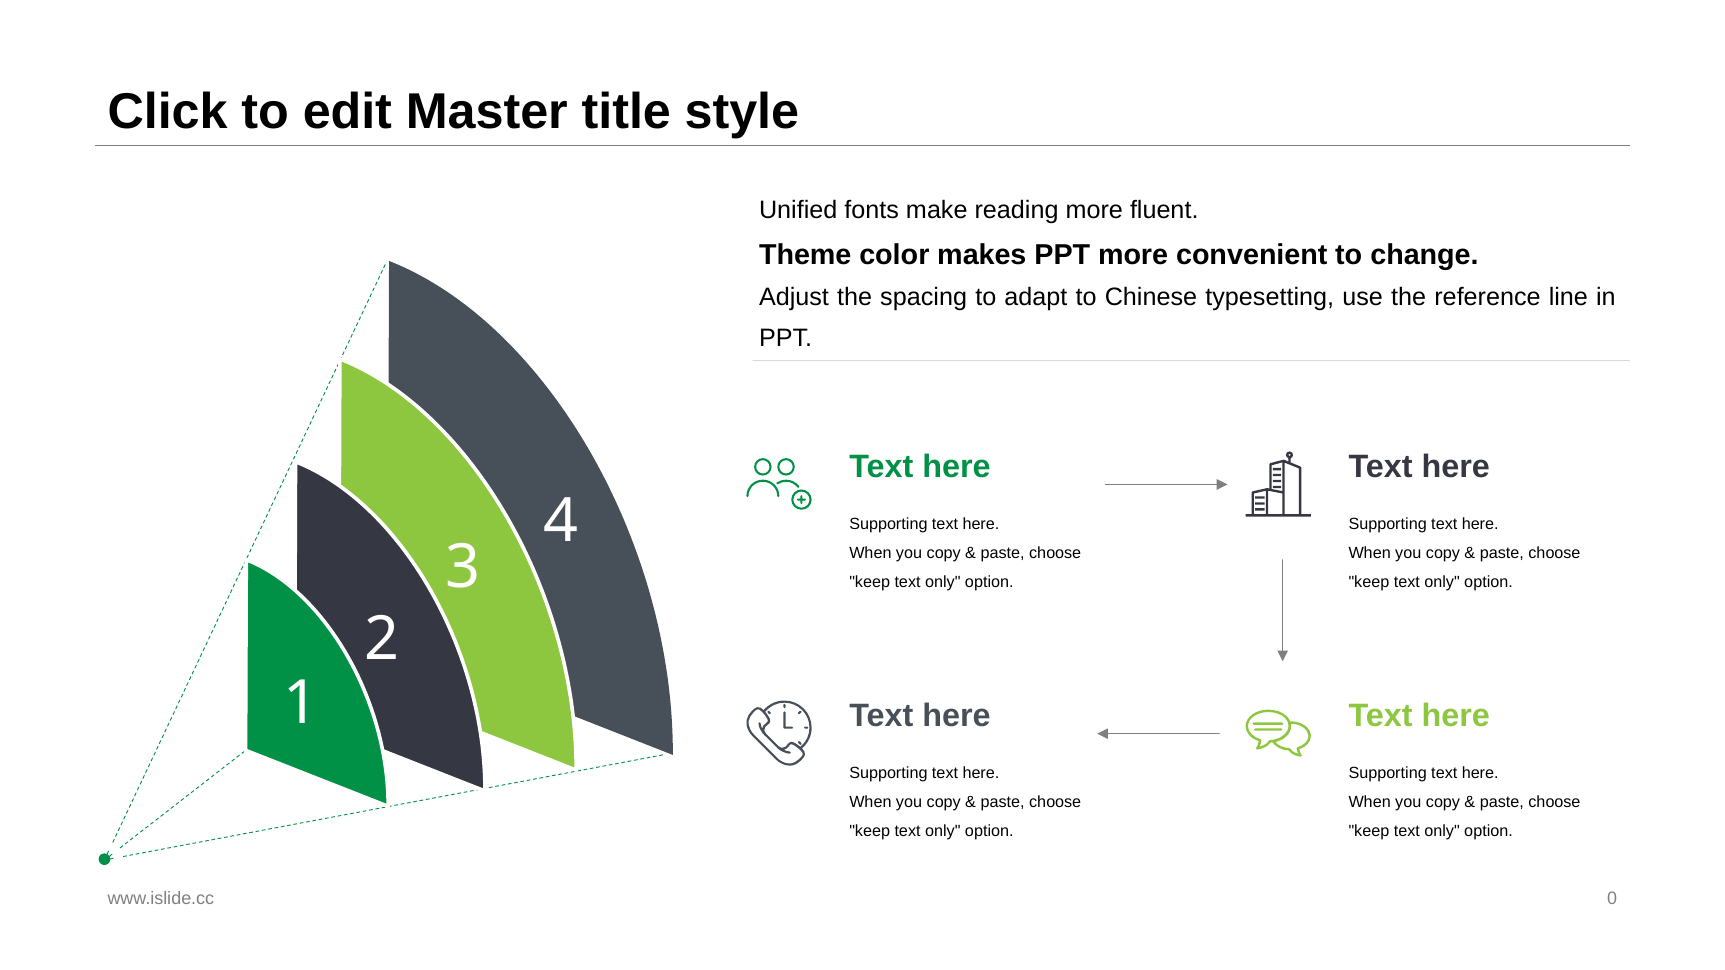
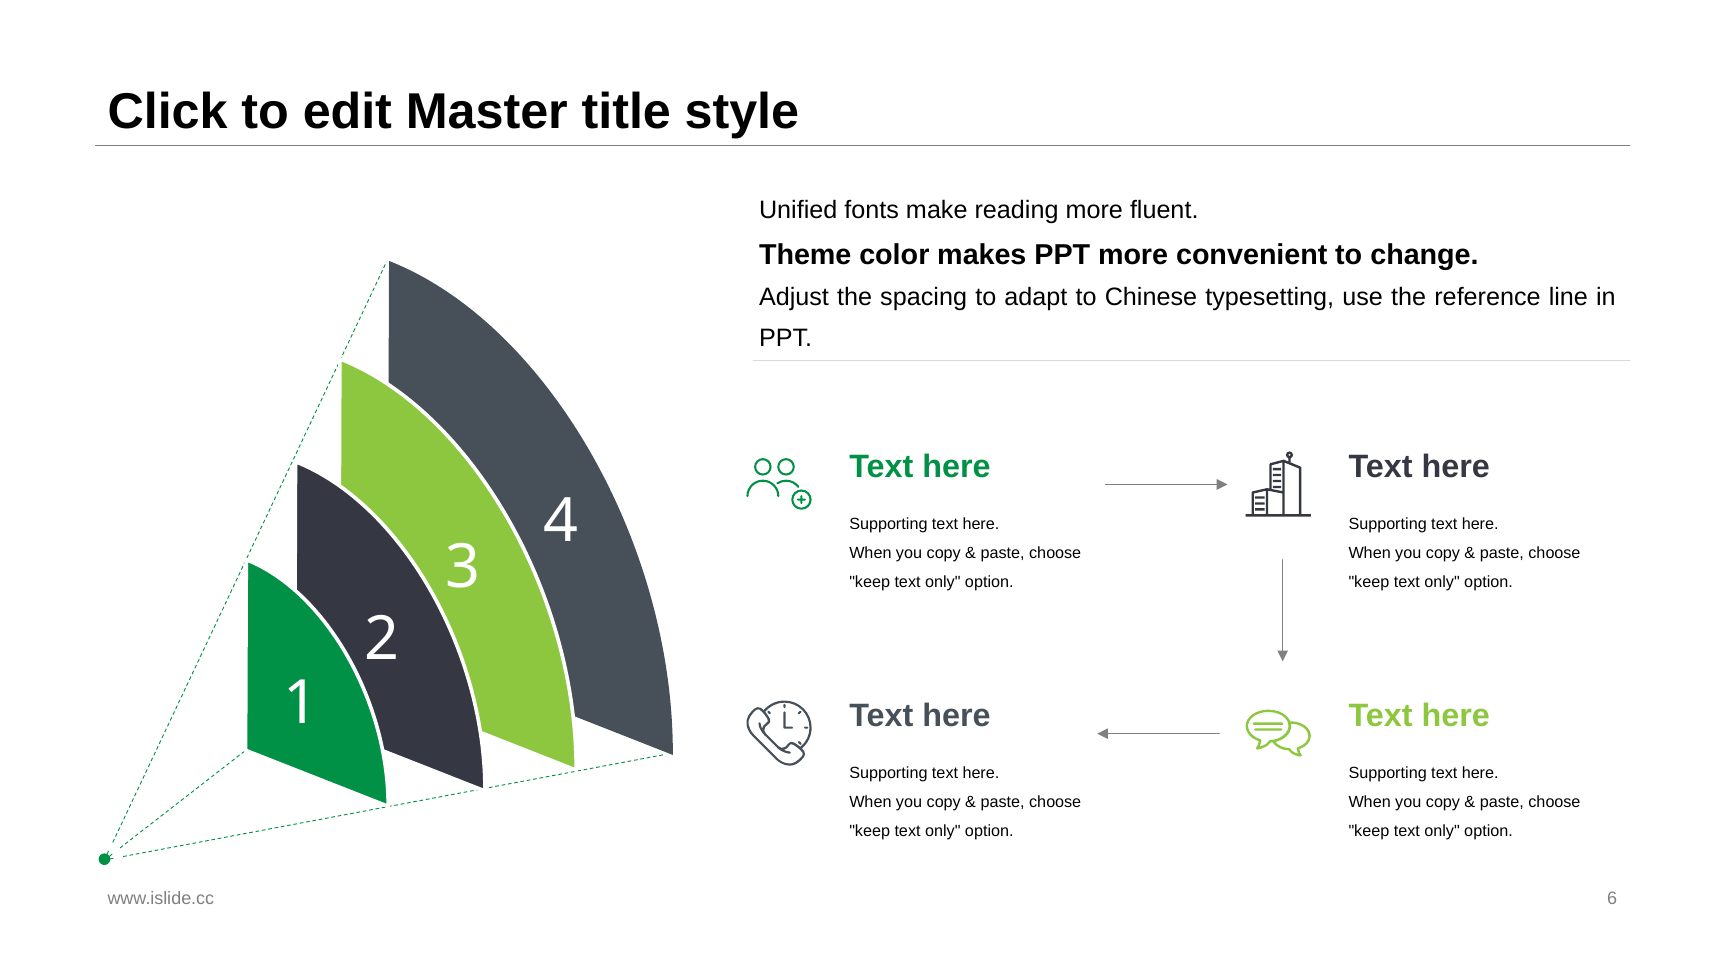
0: 0 -> 6 (1612, 899)
